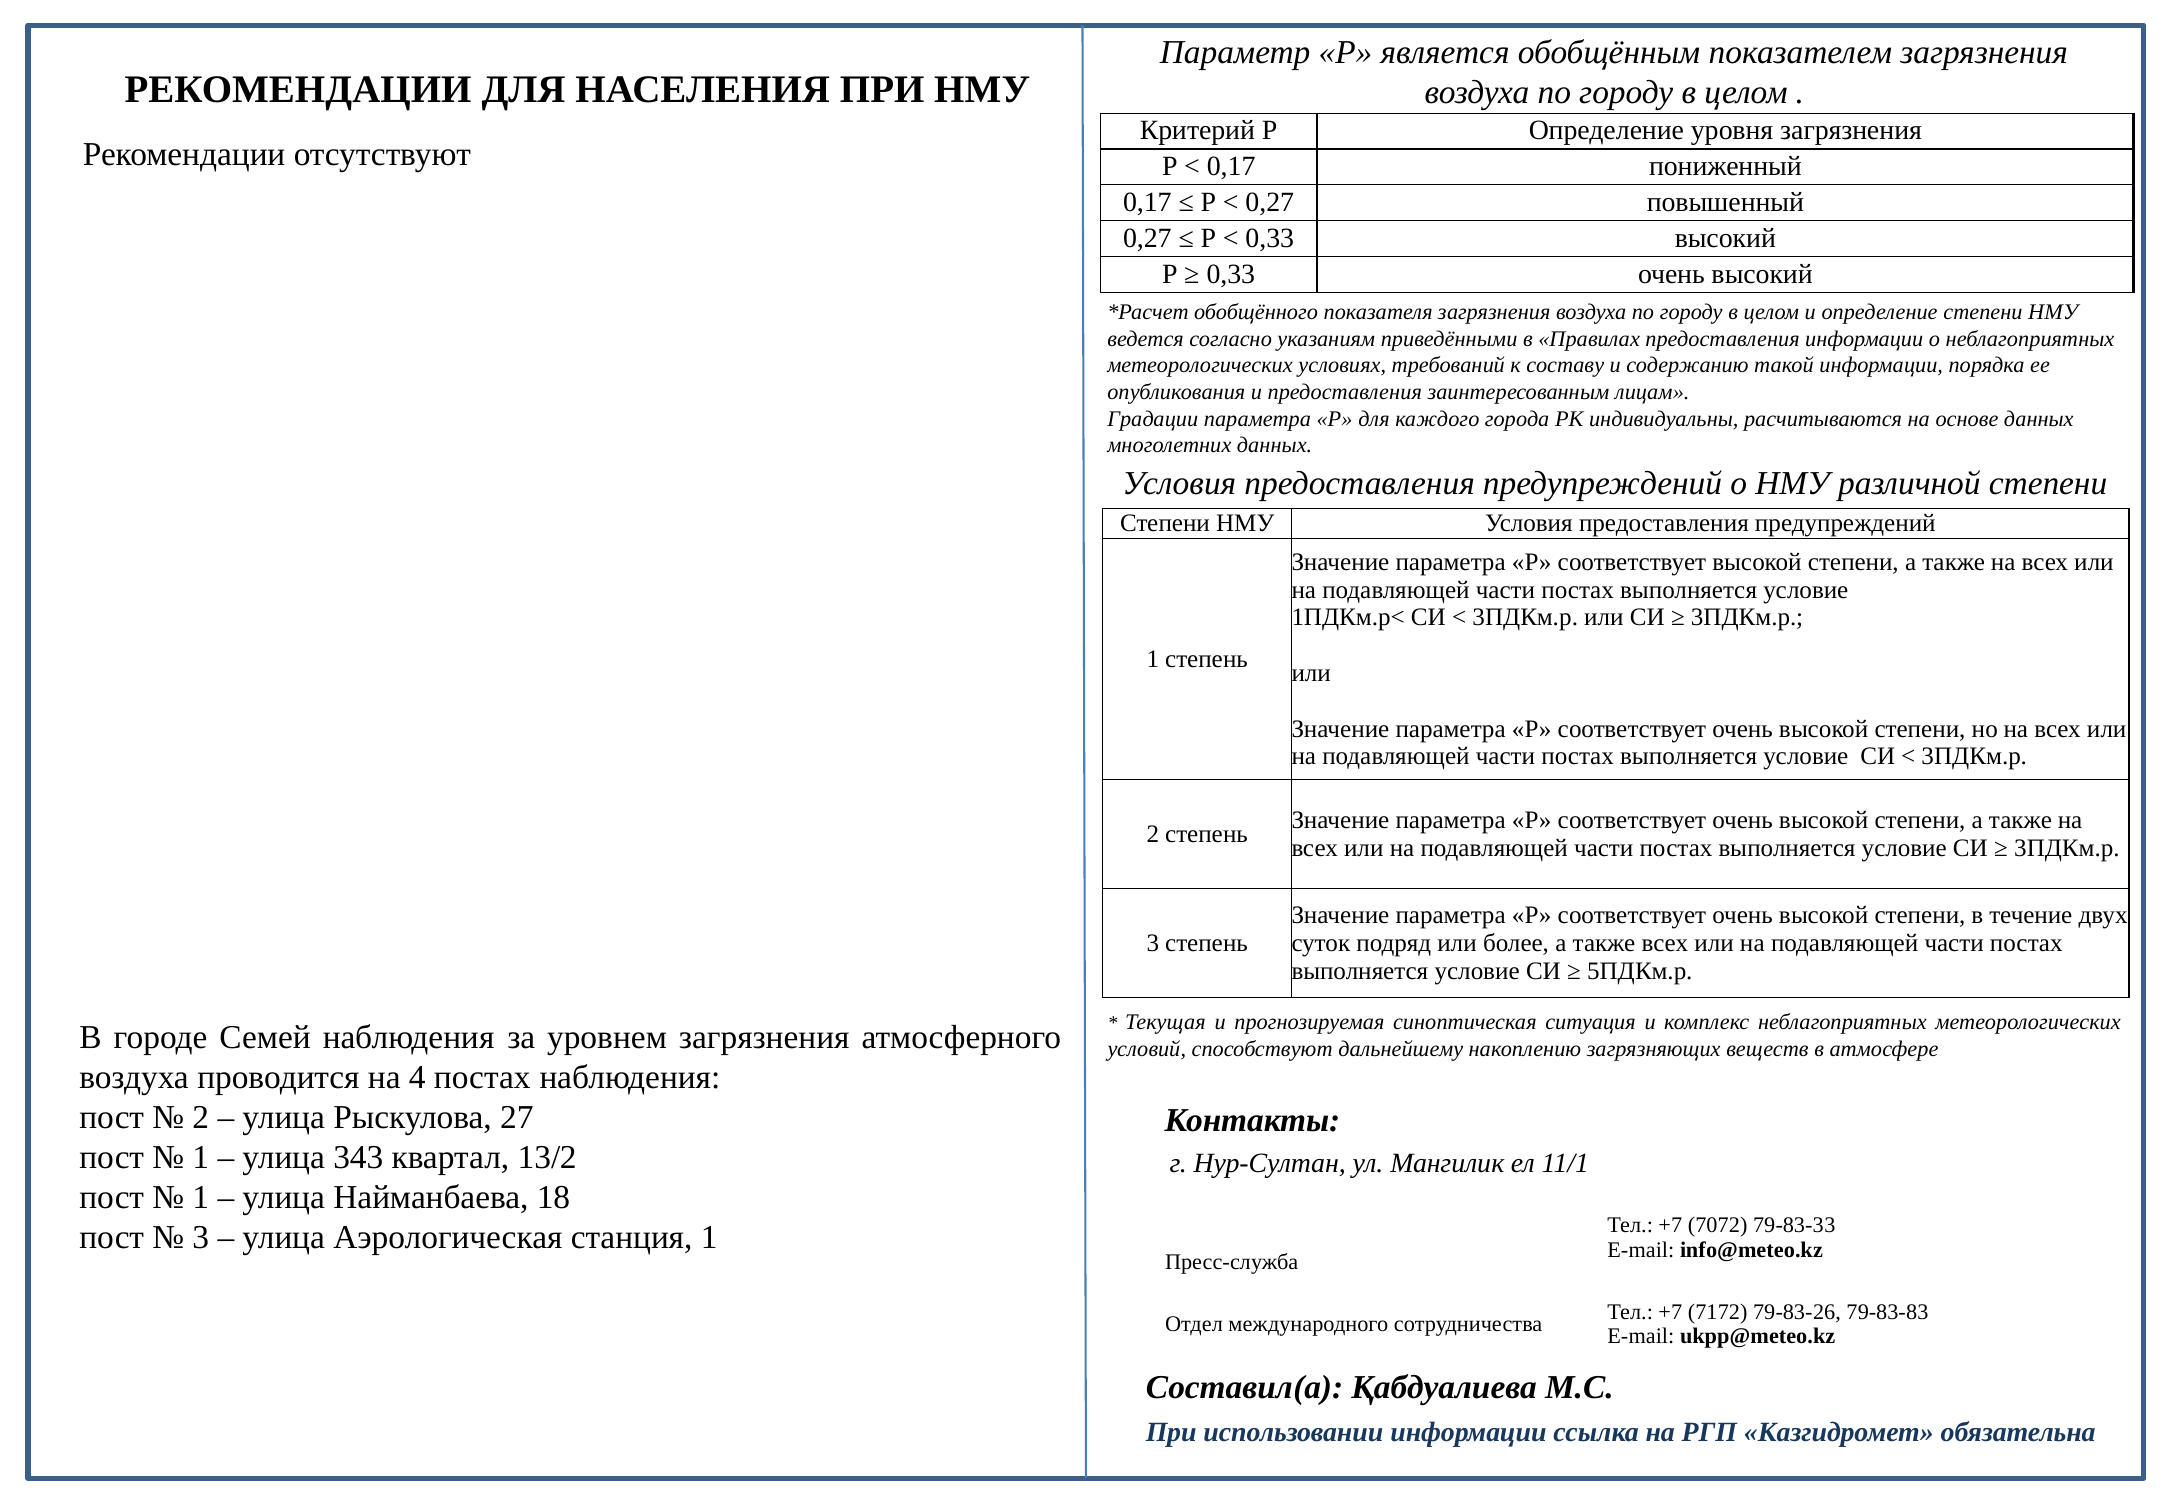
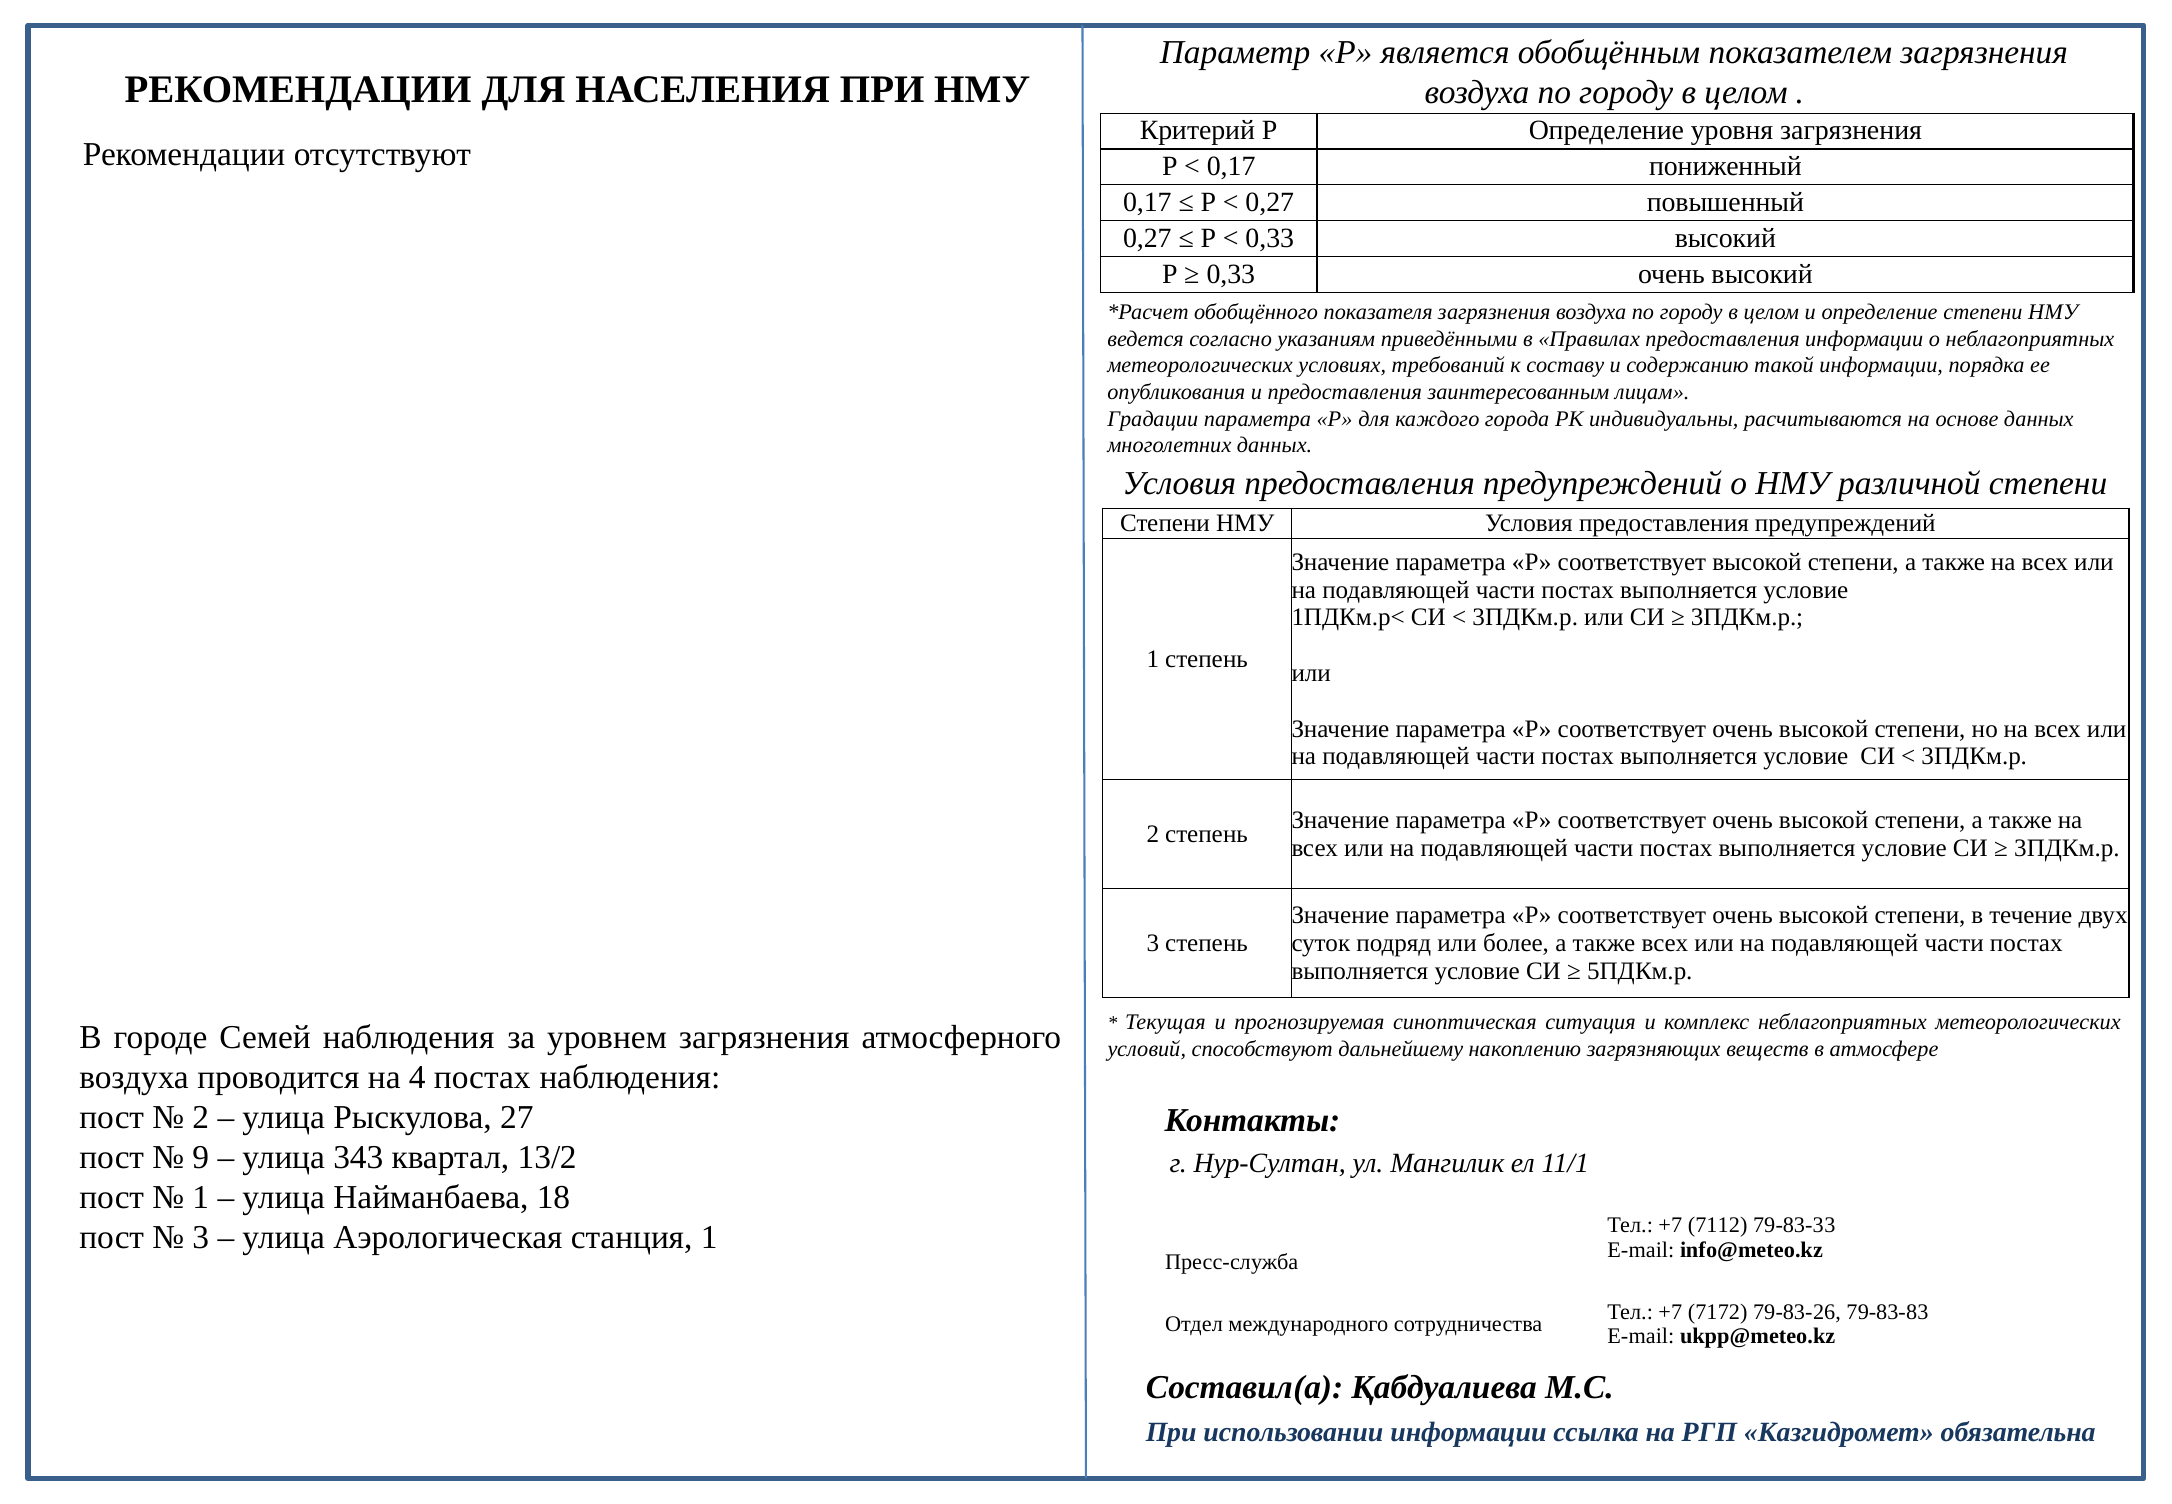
1: 1 -> 9 (201, 1157)
7072: 7072 -> 7112 (1718, 1225)
